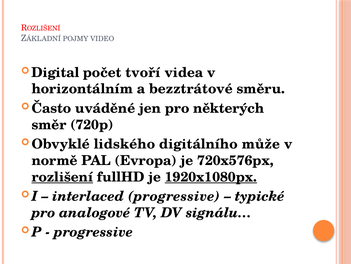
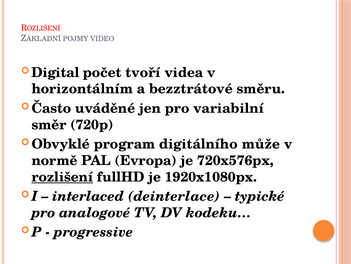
některých: některých -> variabilní (229, 108)
lidského: lidského -> program (125, 144)
1920x1080px underline: present -> none (211, 176)
interlaced progressive: progressive -> deinterlace (174, 196)
signálu…: signálu… -> kodeku… (219, 212)
